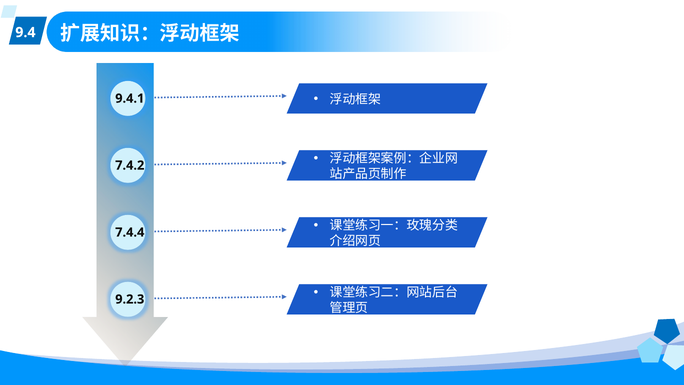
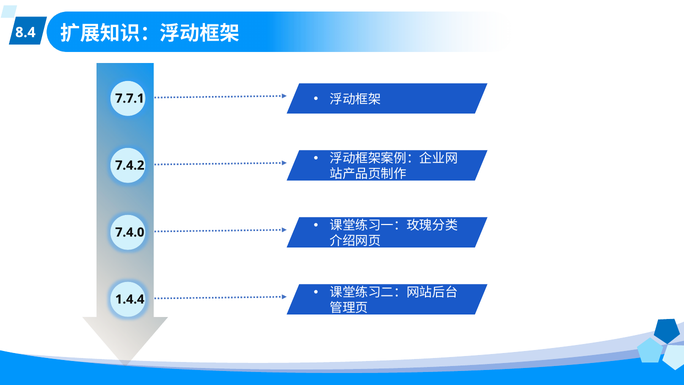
9.4: 9.4 -> 8.4 (25, 32)
9.4.1: 9.4.1 -> 7.7.1 (130, 98)
7.4.4: 7.4.4 -> 7.4.0 (130, 232)
9.2.3: 9.2.3 -> 1.4.4 (130, 299)
